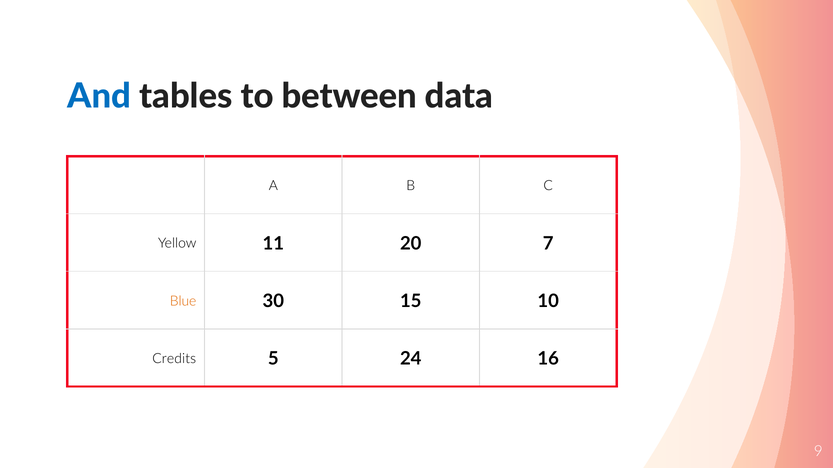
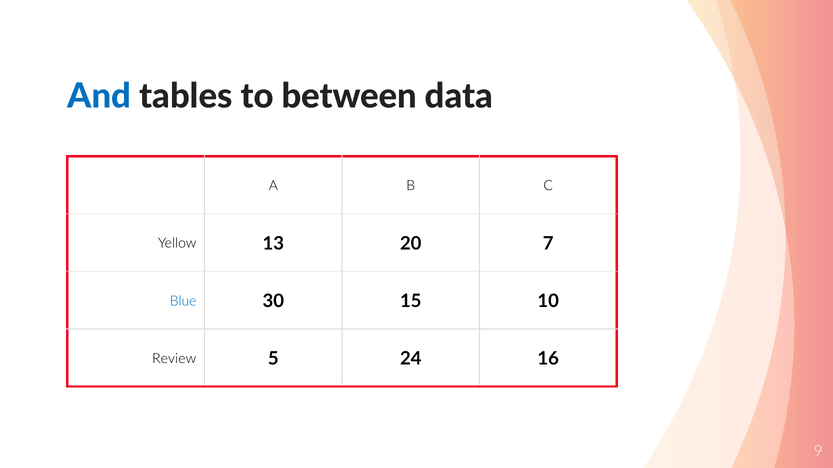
11: 11 -> 13 (273, 244)
Blue colour: orange -> blue (183, 301)
Credits: Credits -> Review (174, 359)
